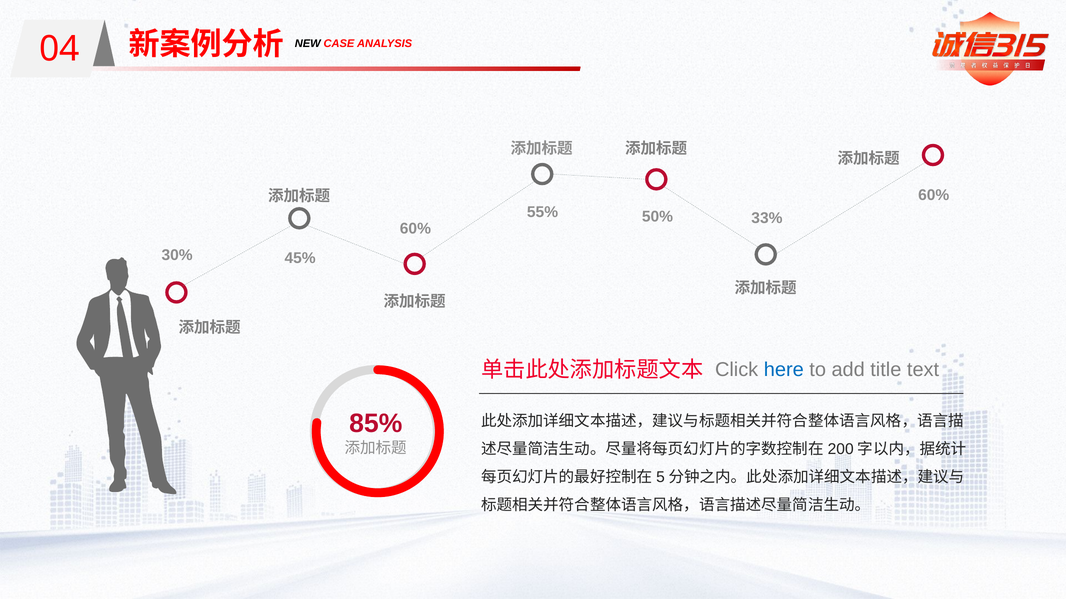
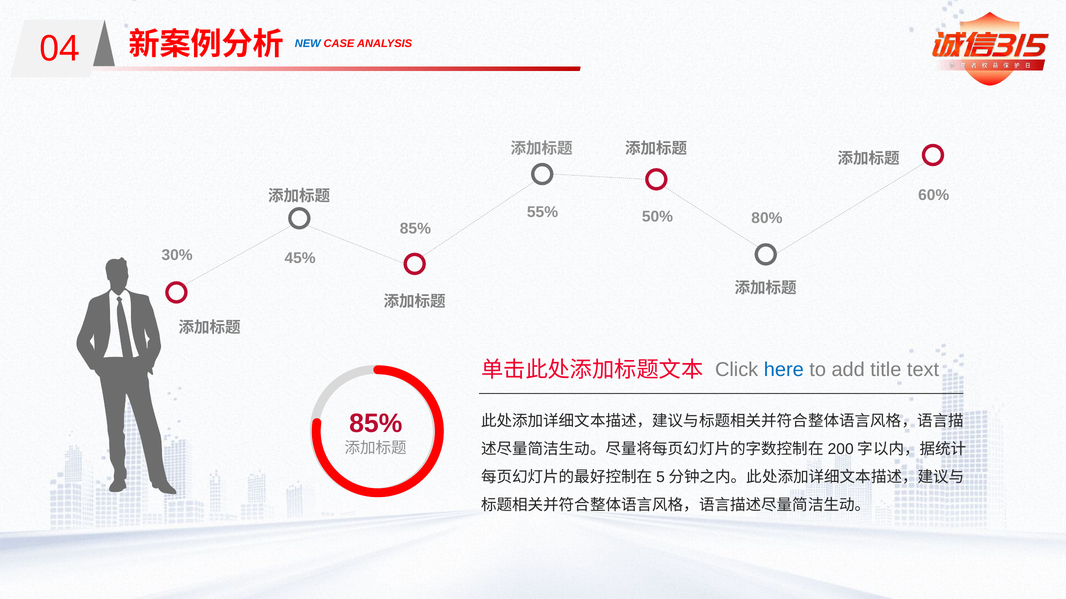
NEW colour: black -> blue (308, 43)
33%: 33% -> 80% (767, 218)
60%: 60% -> 85% (415, 229)
